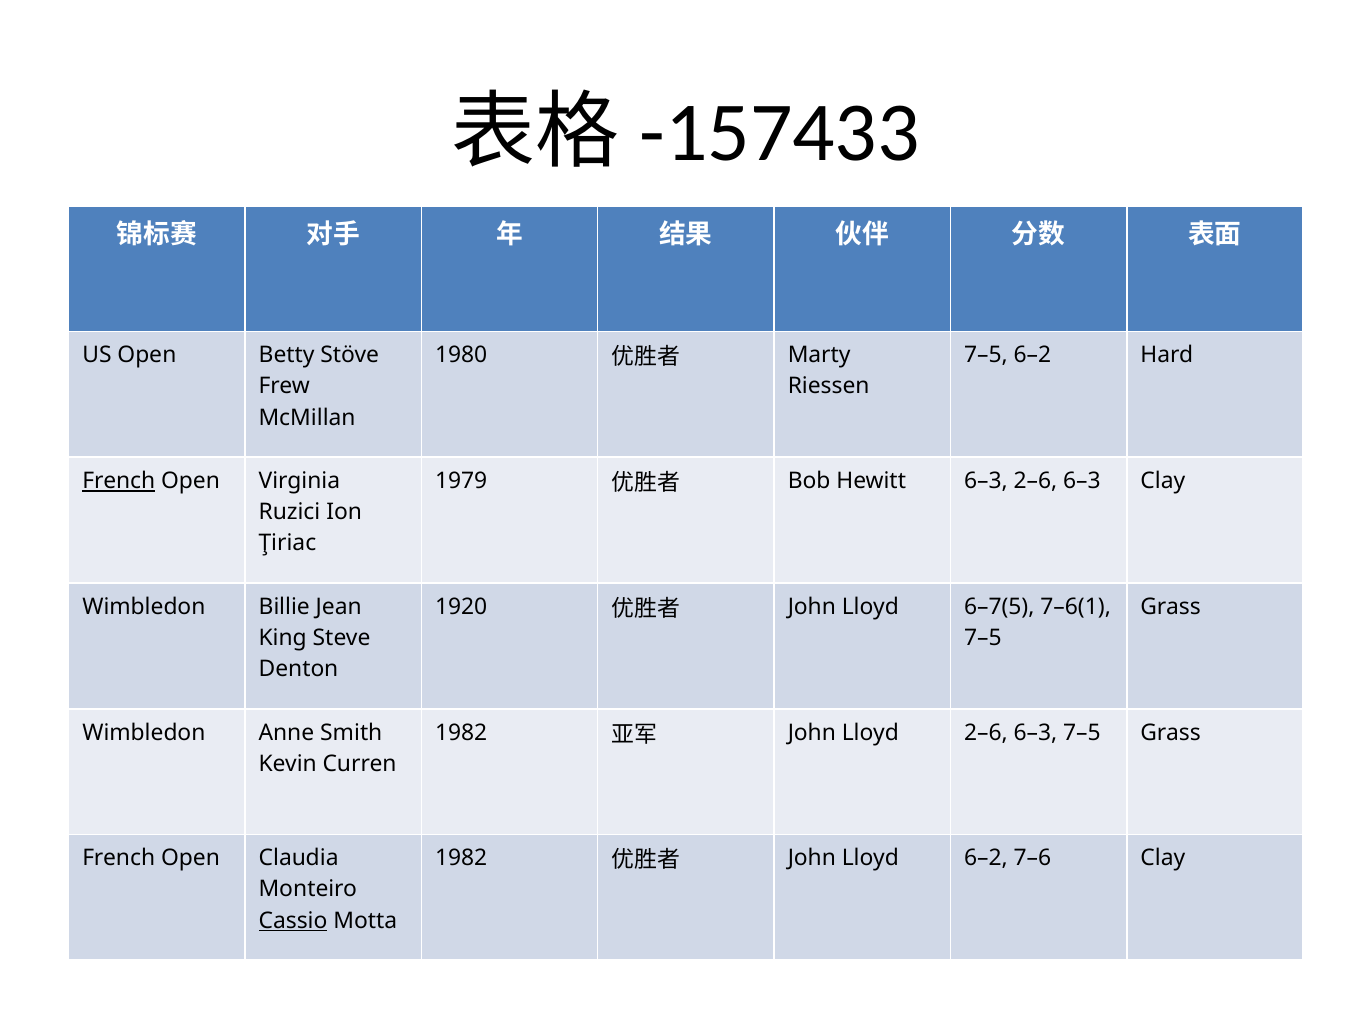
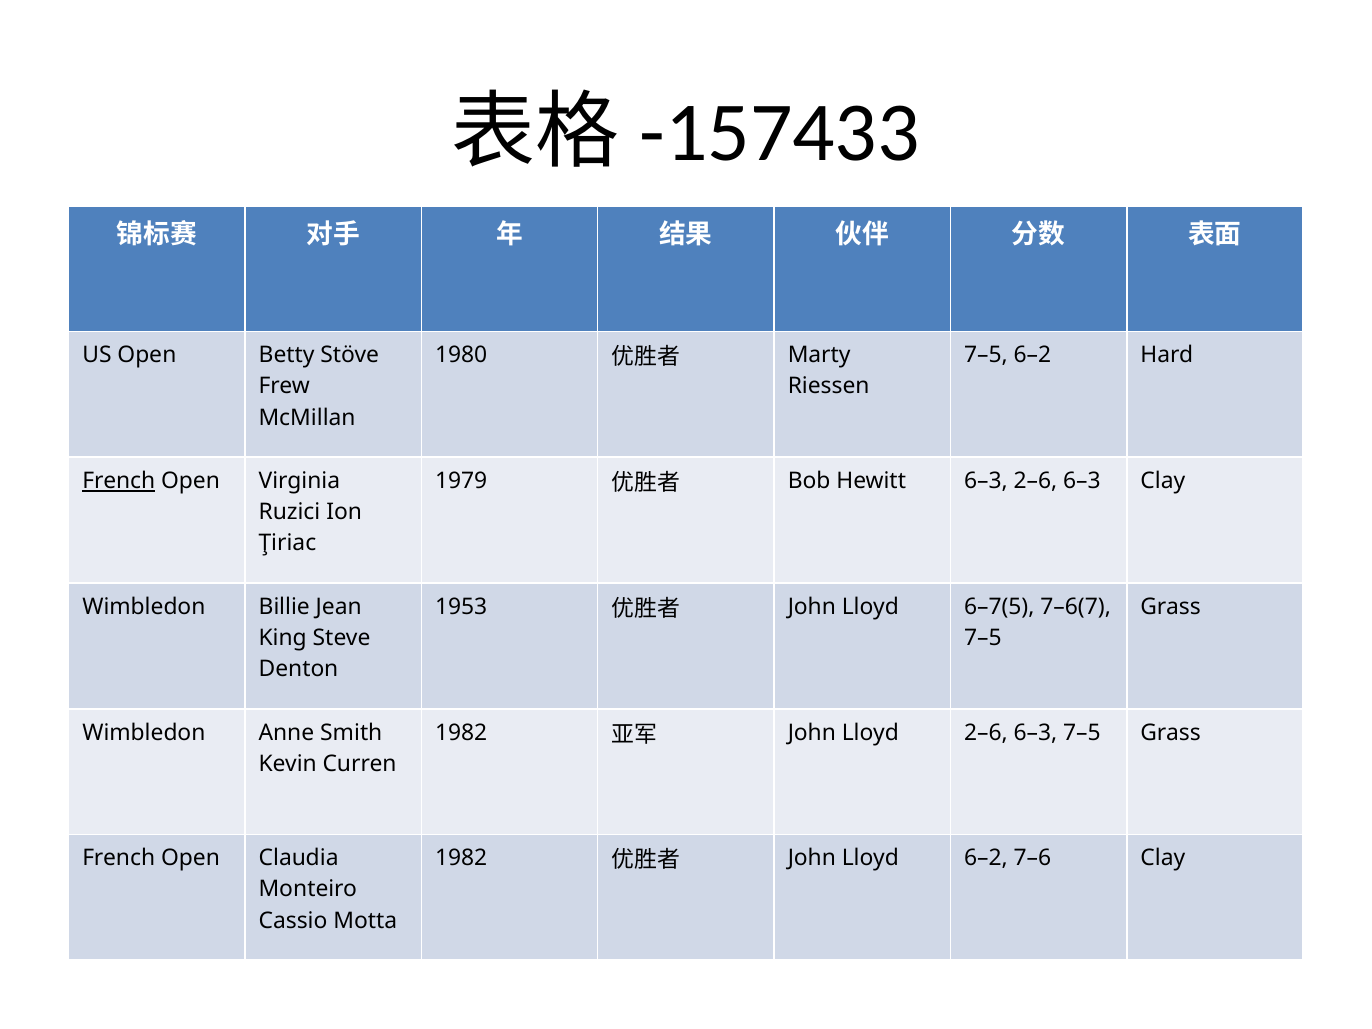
1920: 1920 -> 1953 (461, 607)
7–6(1: 7–6(1 -> 7–6(7 (1076, 607)
Cassio underline: present -> none (293, 921)
